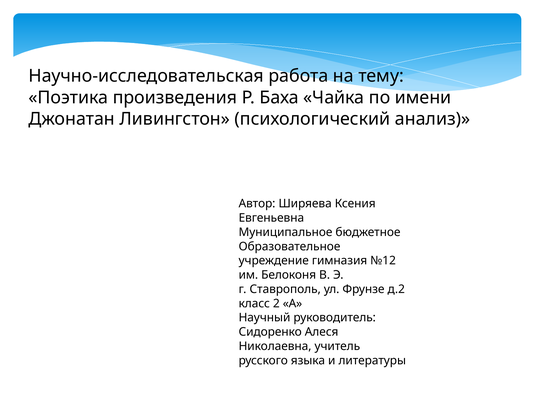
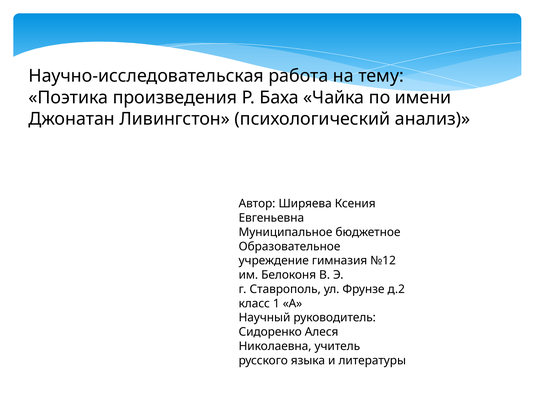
2: 2 -> 1 (276, 303)
